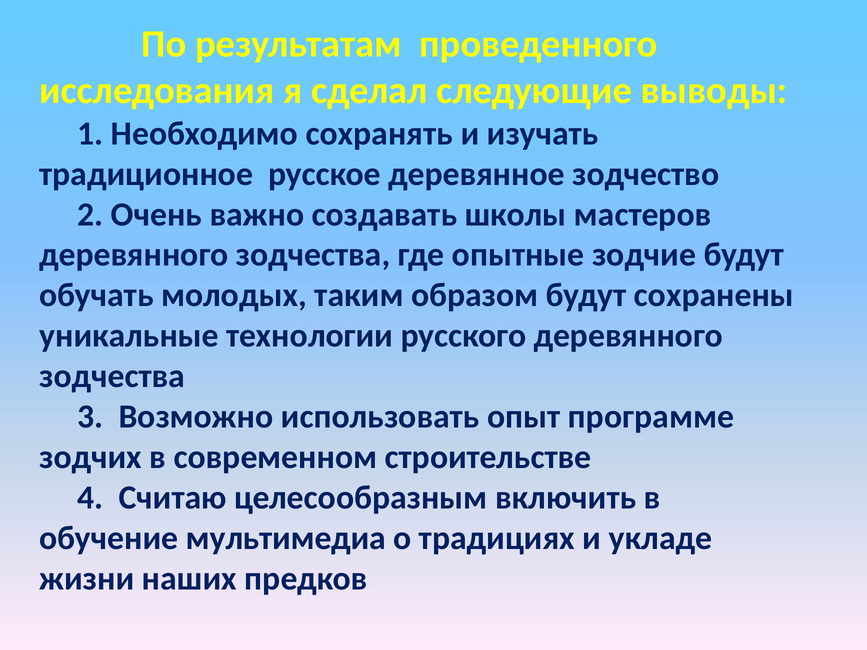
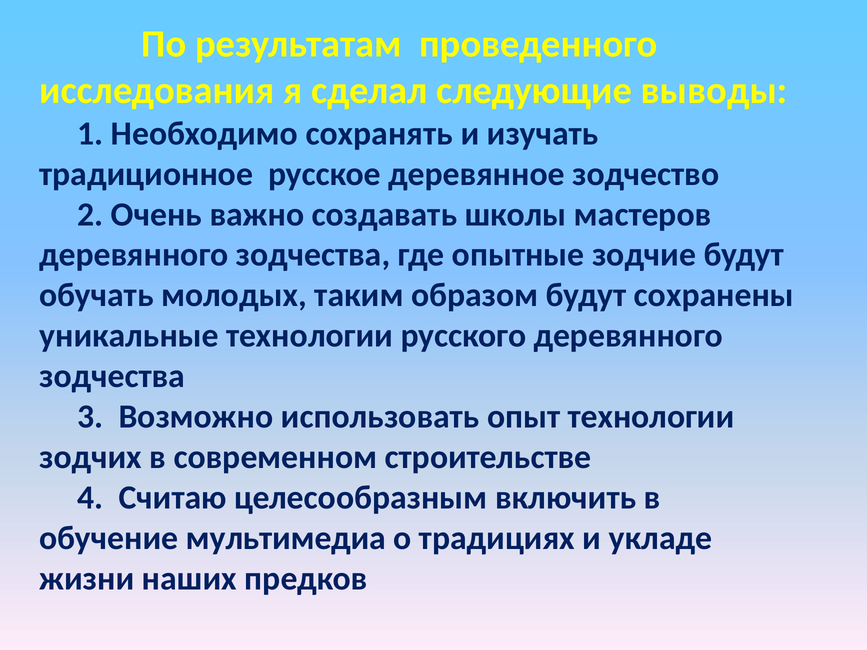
опыт программе: программе -> технологии (651, 417)
